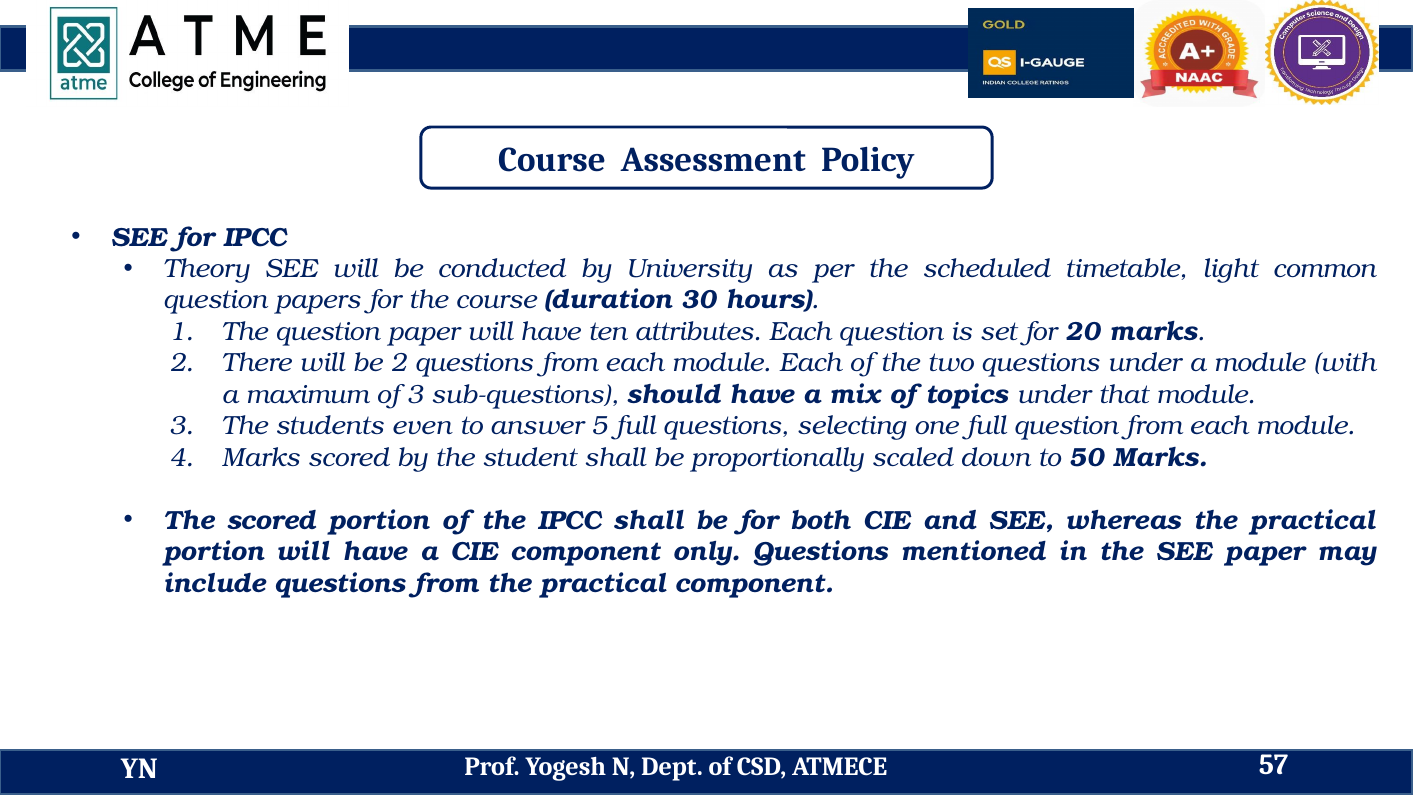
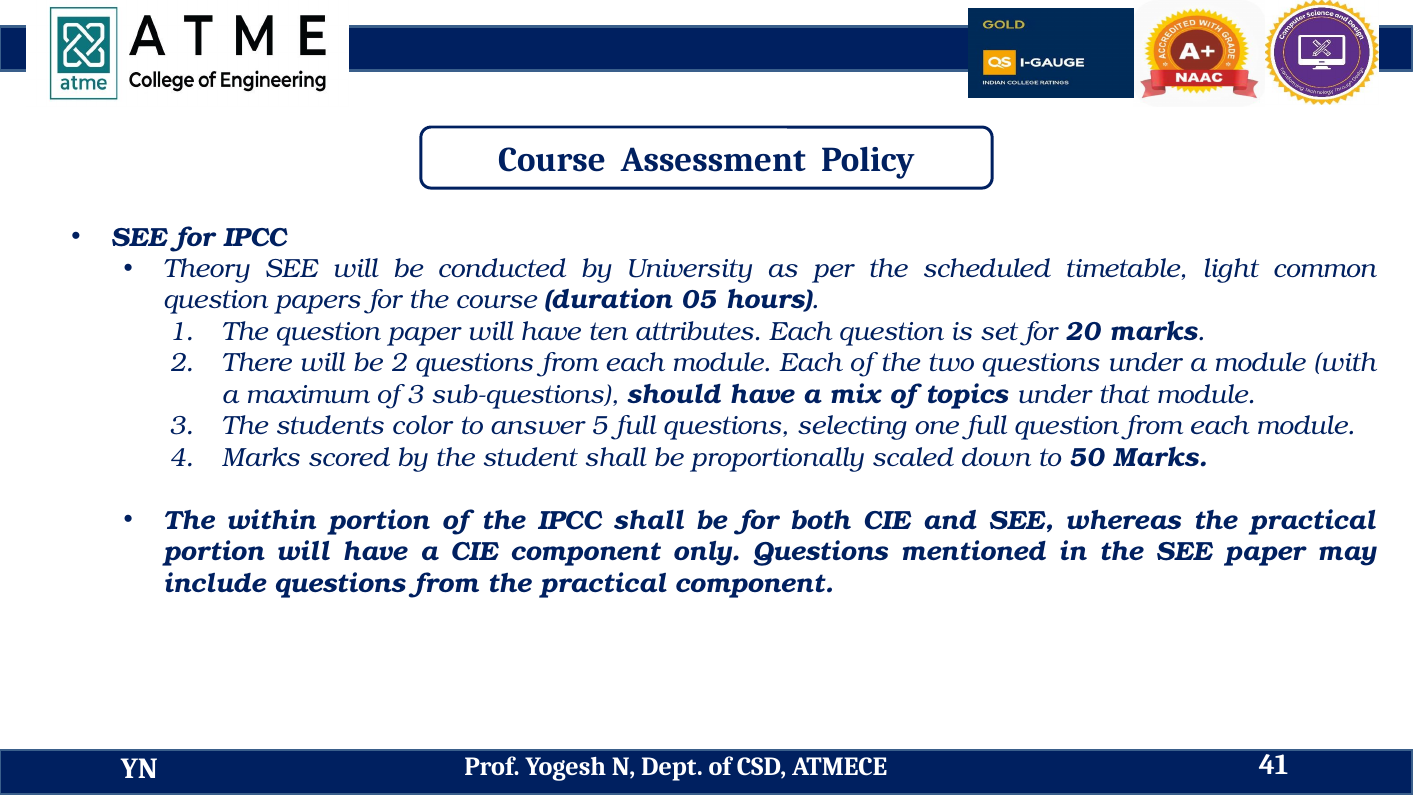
30: 30 -> 05 (699, 300)
even: even -> color (422, 426)
The scored: scored -> within (271, 520)
57: 57 -> 41 (1274, 765)
